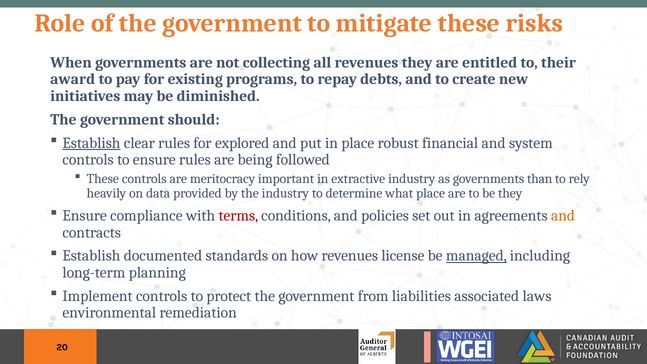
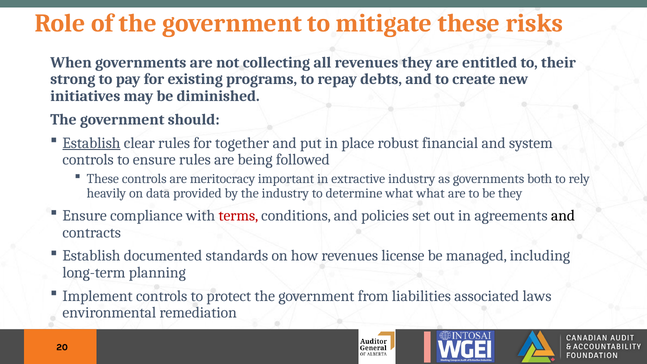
award: award -> strong (73, 79)
explored: explored -> together (242, 143)
than: than -> both (540, 179)
what place: place -> what (431, 193)
and colour: orange -> black (563, 216)
managed underline: present -> none (476, 256)
